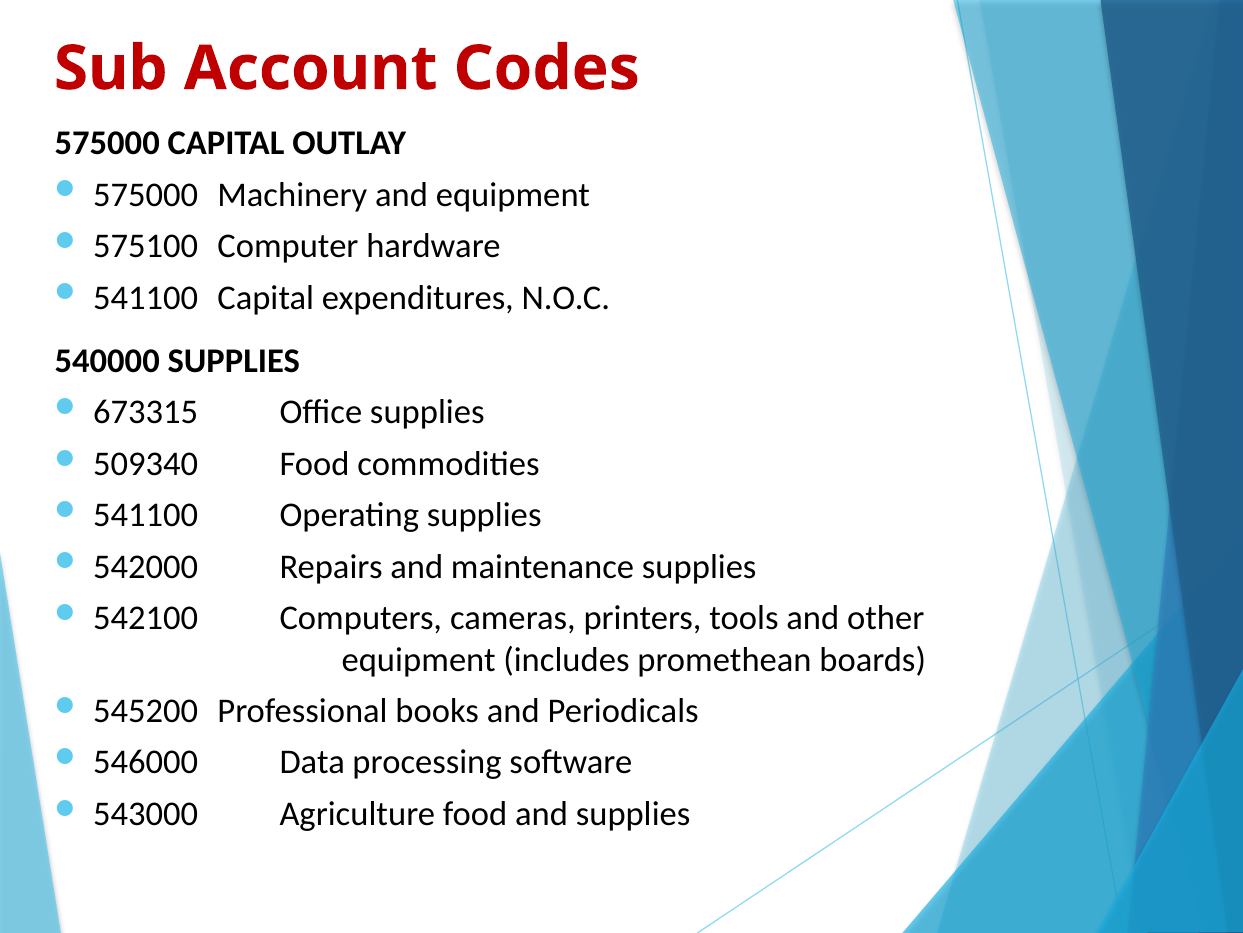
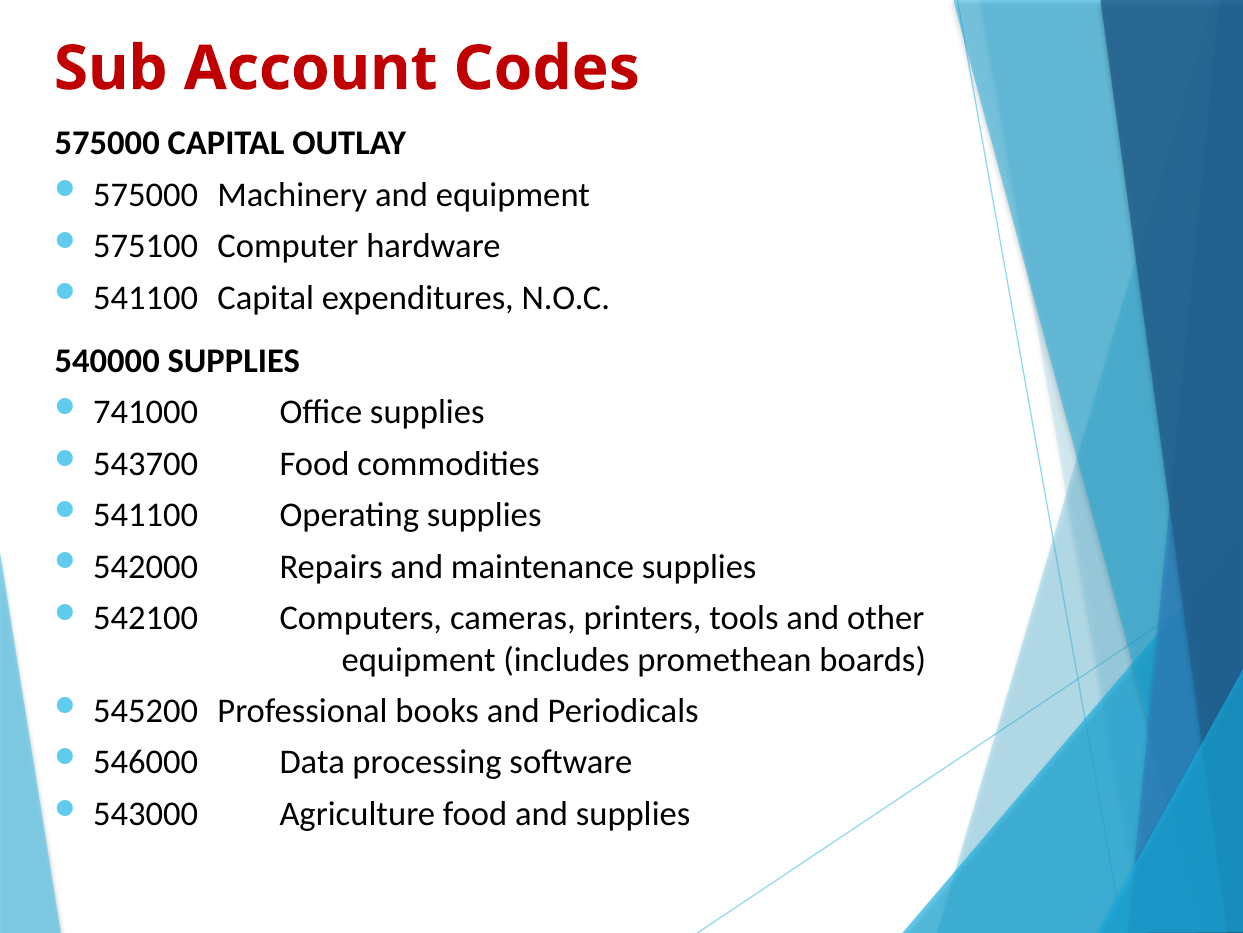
673315: 673315 -> 741000 (146, 412)
509340: 509340 -> 543700 (146, 464)
